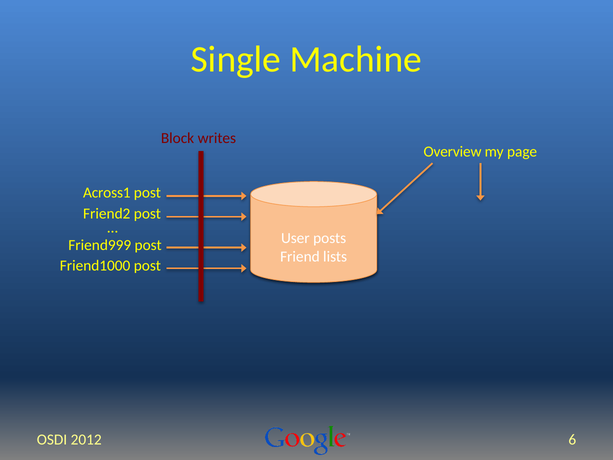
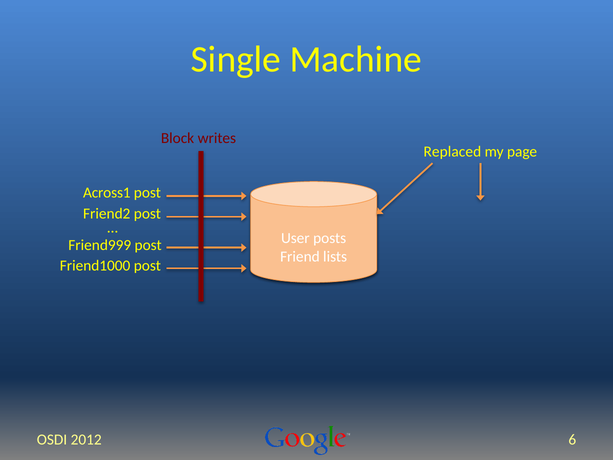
Overview: Overview -> Replaced (452, 152)
